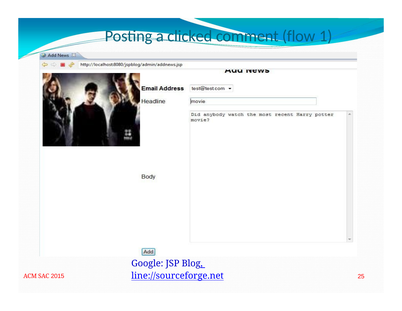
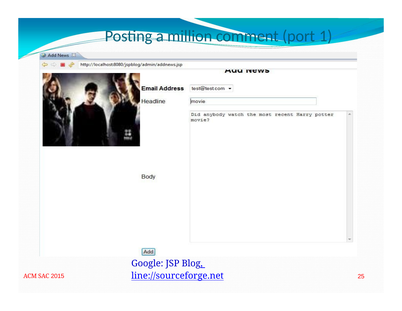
clicked: clicked -> million (190, 36)
flow: flow -> port (299, 36)
